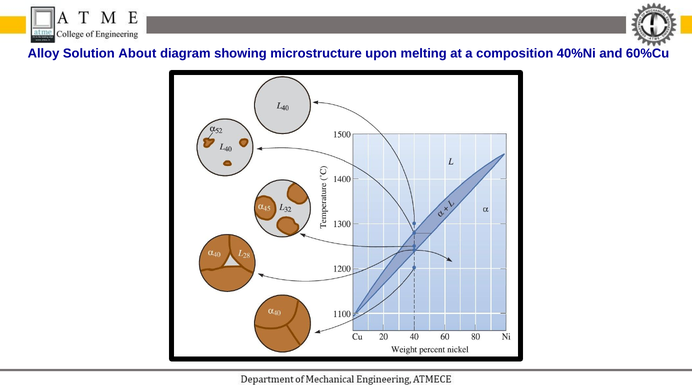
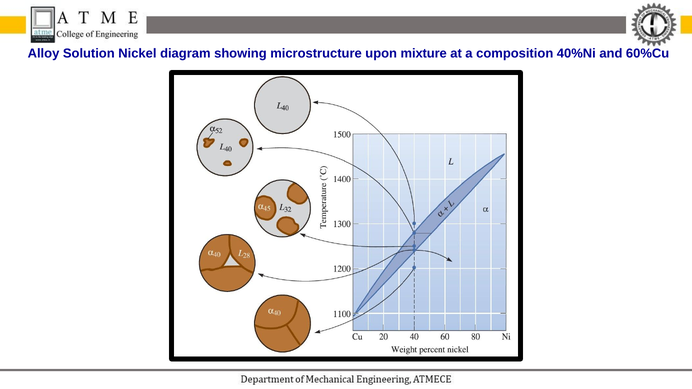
About: About -> Nickel (137, 54)
melting: melting -> mixture (424, 54)
